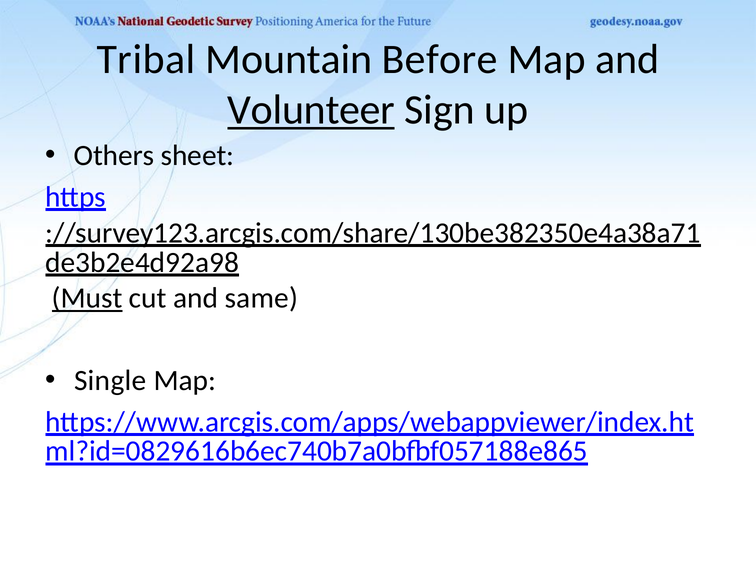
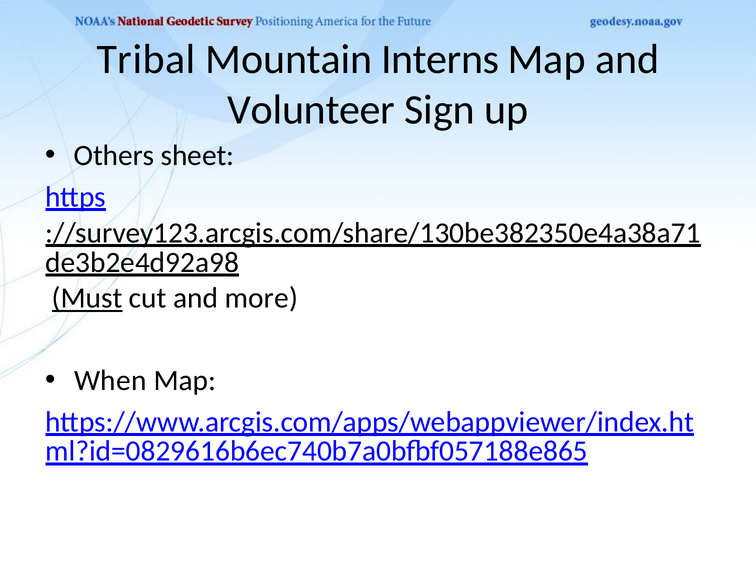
Before: Before -> Interns (440, 60)
Volunteer underline: present -> none (311, 110)
same: same -> more (261, 298)
Single: Single -> When (110, 381)
